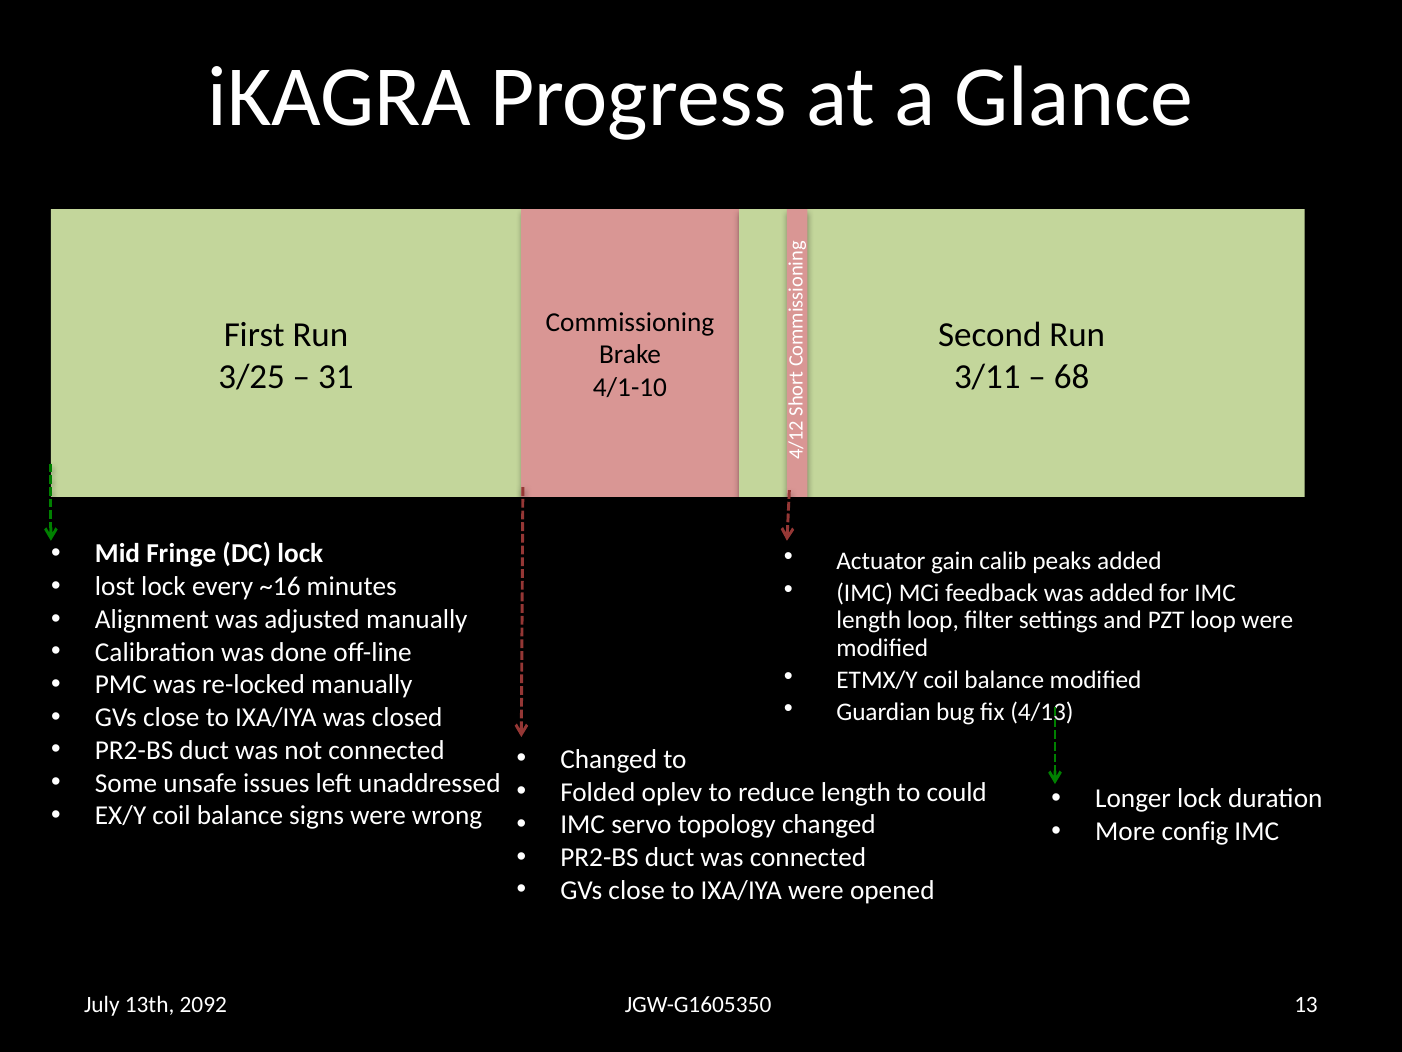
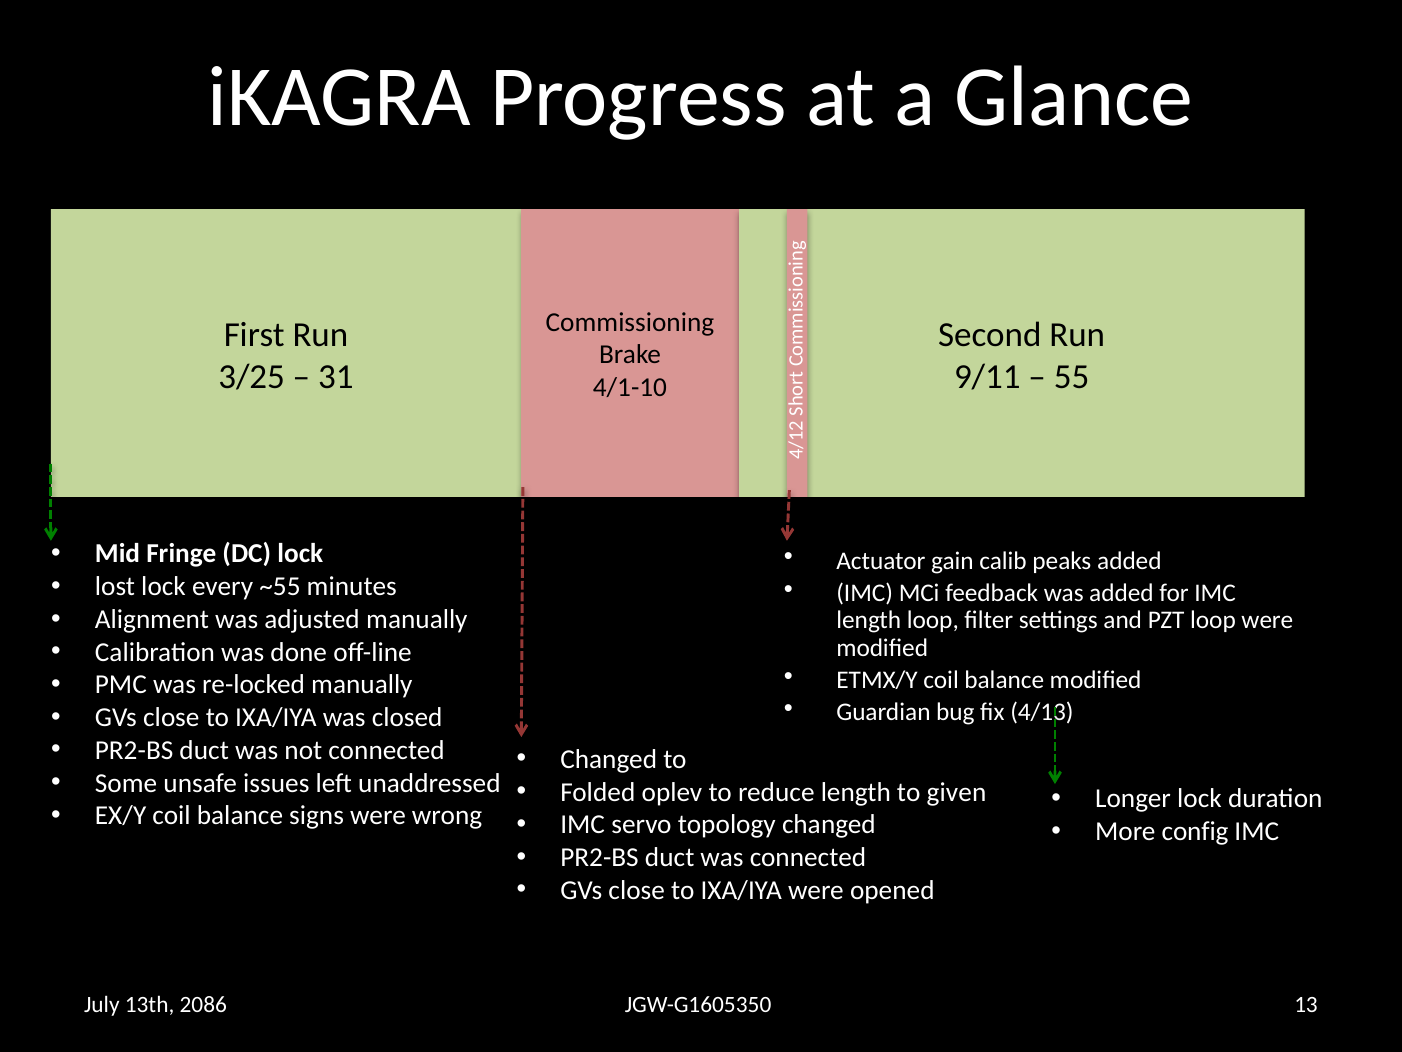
3/11: 3/11 -> 9/11 (987, 376)
68: 68 -> 55 (1072, 376)
~16: ~16 -> ~55 (280, 586)
could: could -> given (957, 792)
2092: 2092 -> 2086 (203, 1004)
